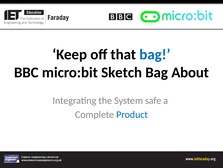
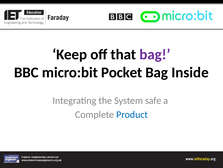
bag colour: blue -> purple (155, 54)
Sketch: Sketch -> Pocket (122, 72)
About: About -> Inside (190, 72)
